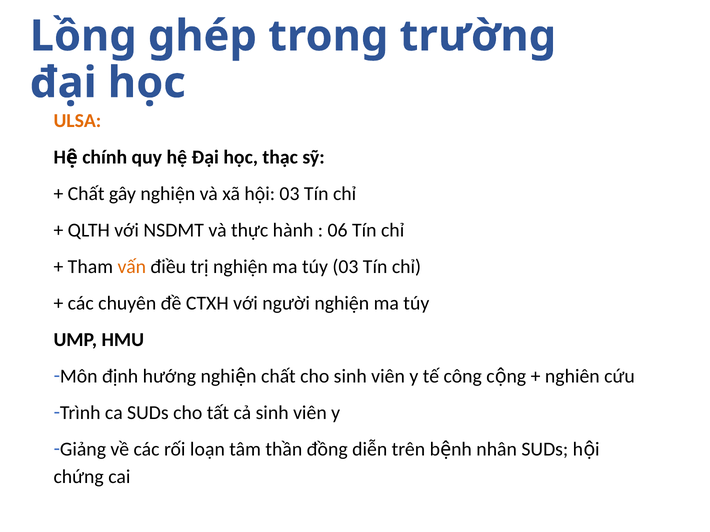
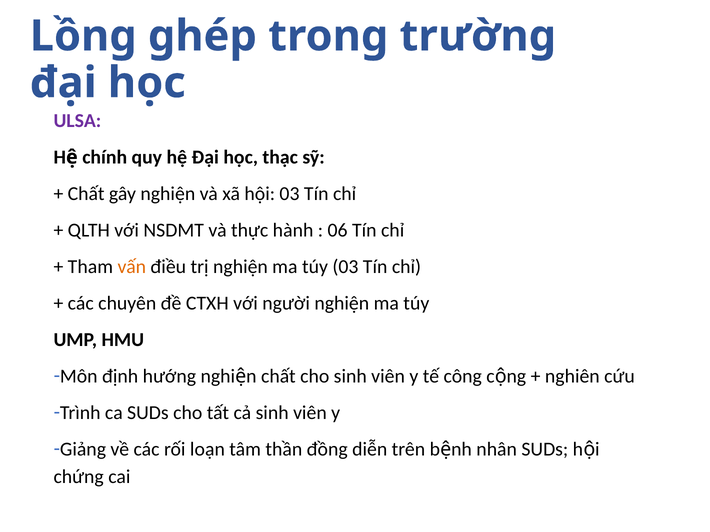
ULSA colour: orange -> purple (77, 121)
